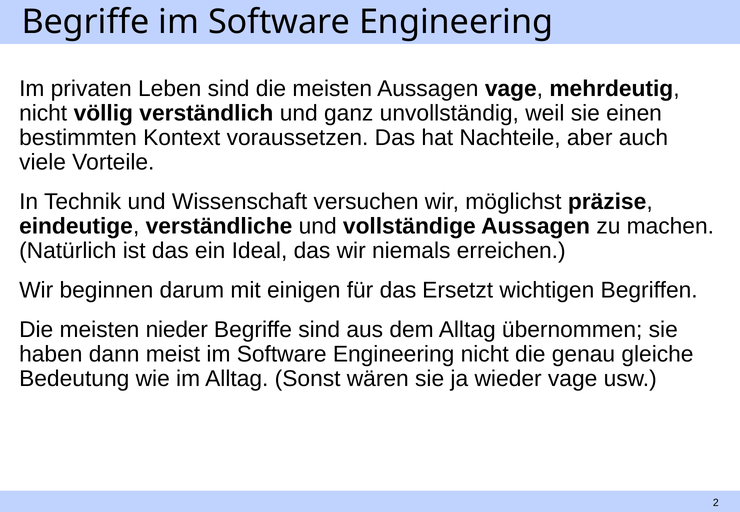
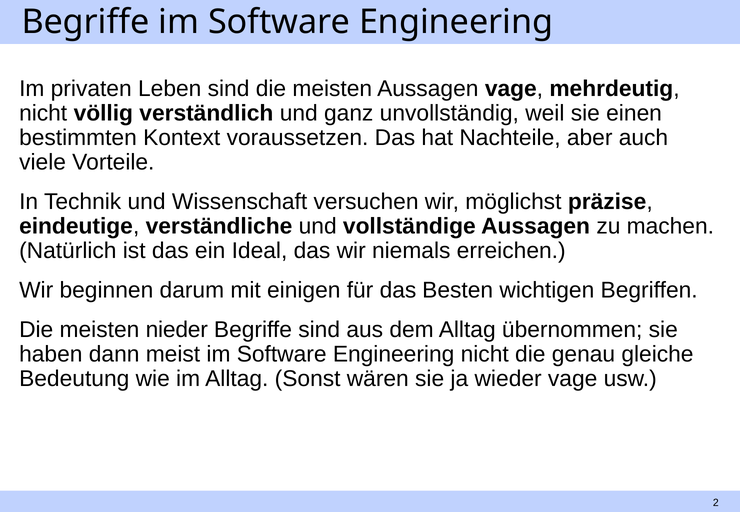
Ersetzt: Ersetzt -> Besten (458, 290)
